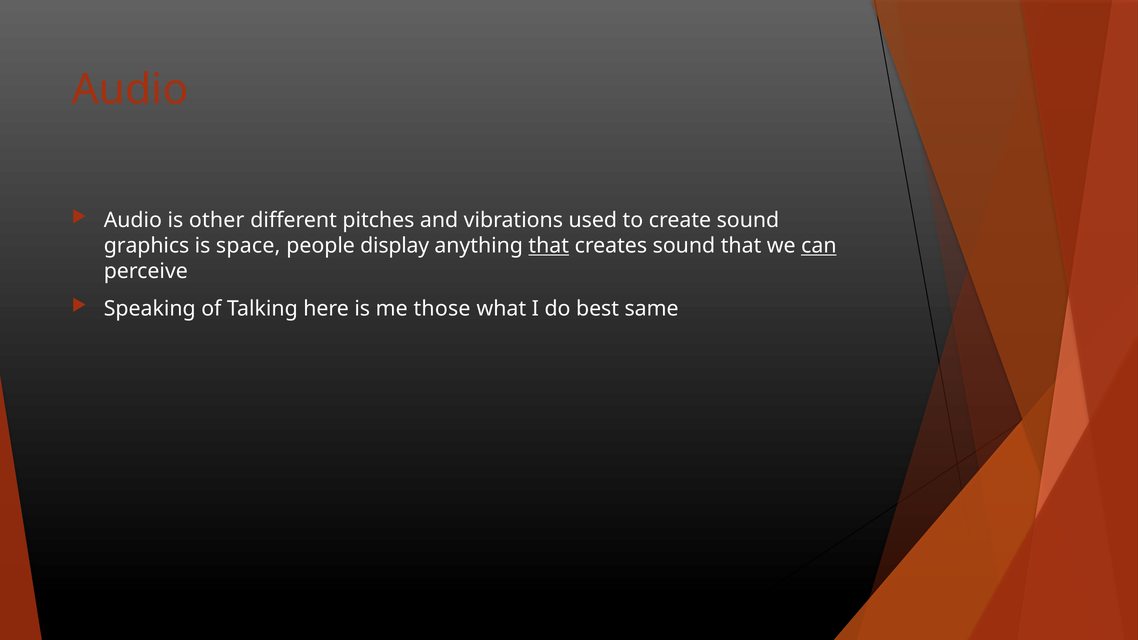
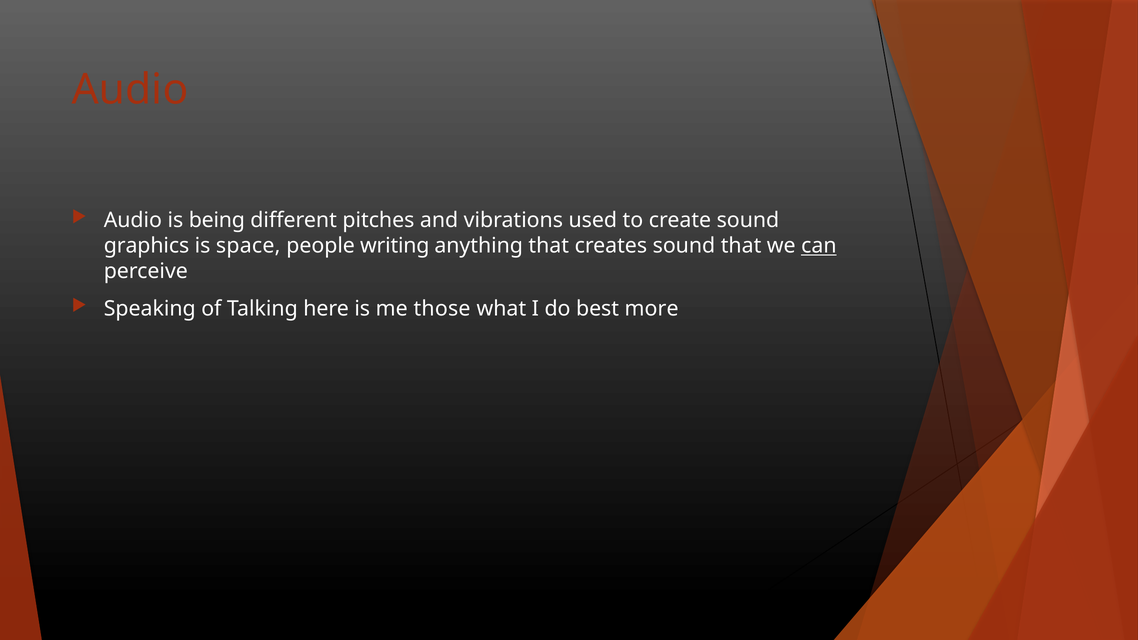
other: other -> being (217, 220)
display: display -> writing (395, 246)
that underline: present -> none (549, 246)
same: same -> more (652, 309)
